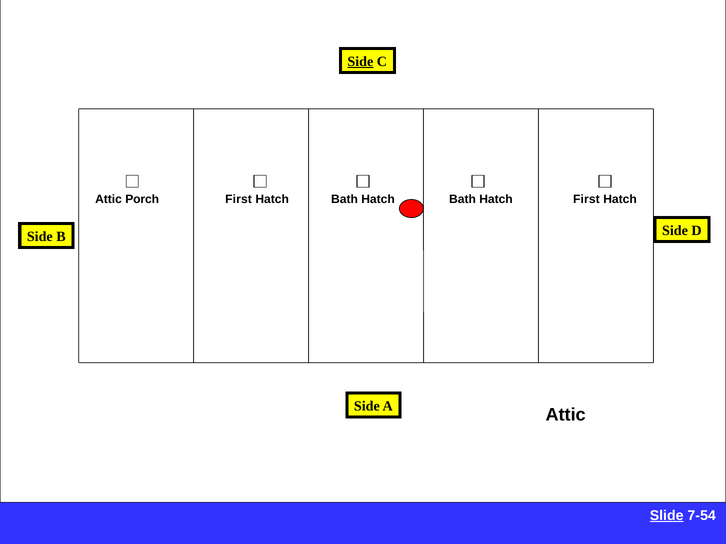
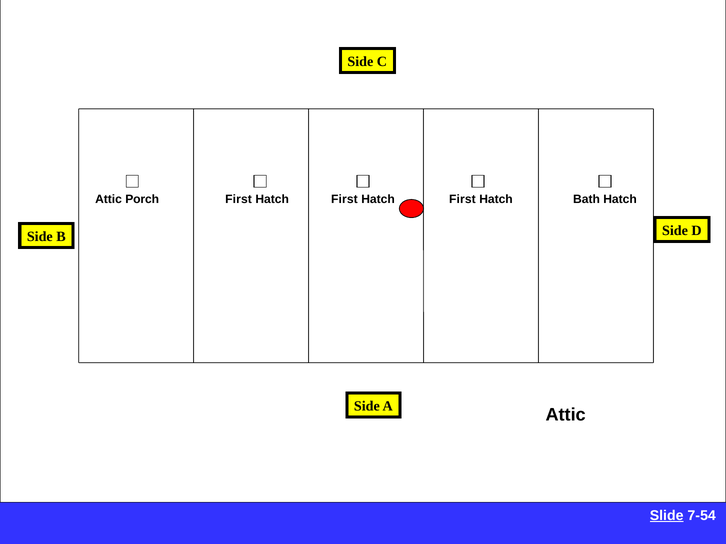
Side underline: present -> none (360, 61)
Bath: Bath -> First (344, 199)
Bath: Bath -> First (462, 199)
Hatch First: First -> Bath (587, 199)
